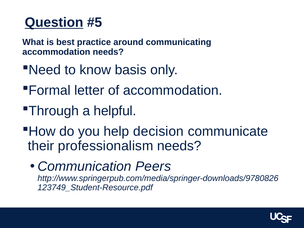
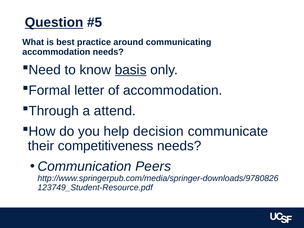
basis underline: none -> present (131, 70)
helpful: helpful -> attend (115, 111)
professionalism: professionalism -> competitiveness (106, 146)
